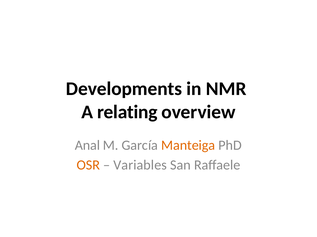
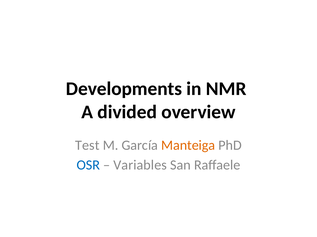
relating: relating -> divided (127, 112)
Anal: Anal -> Test (87, 146)
OSR colour: orange -> blue (88, 165)
